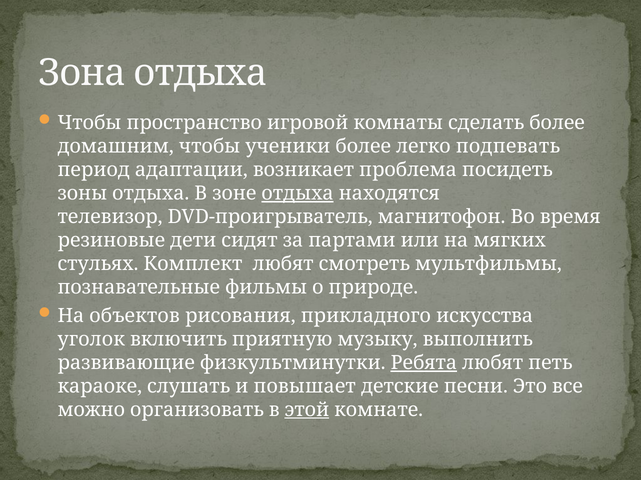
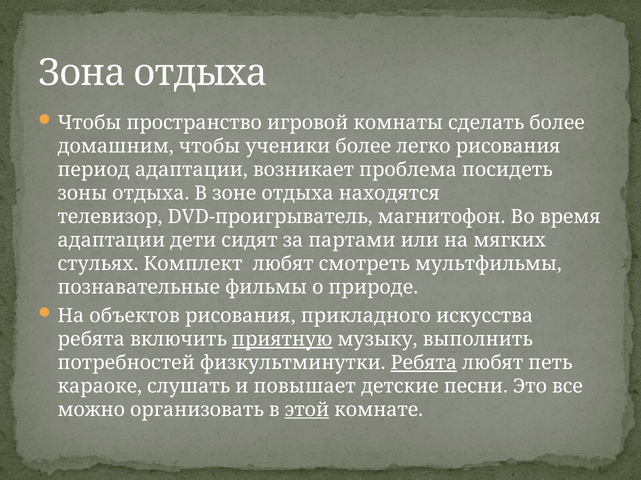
легко подпевать: подпевать -> рисования (508, 147)
отдыха underline: present -> none (298, 194)
резиновые: резиновые -> адаптации (111, 241)
уголок: уголок -> ребята (91, 340)
приятную underline: none -> present (282, 340)
развивающие: развивающие -> потребностей (126, 363)
